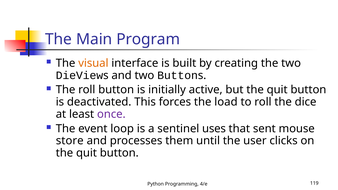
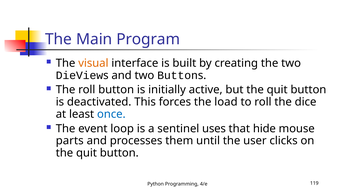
once colour: purple -> blue (111, 114)
sent: sent -> hide (264, 129)
store: store -> parts (70, 141)
